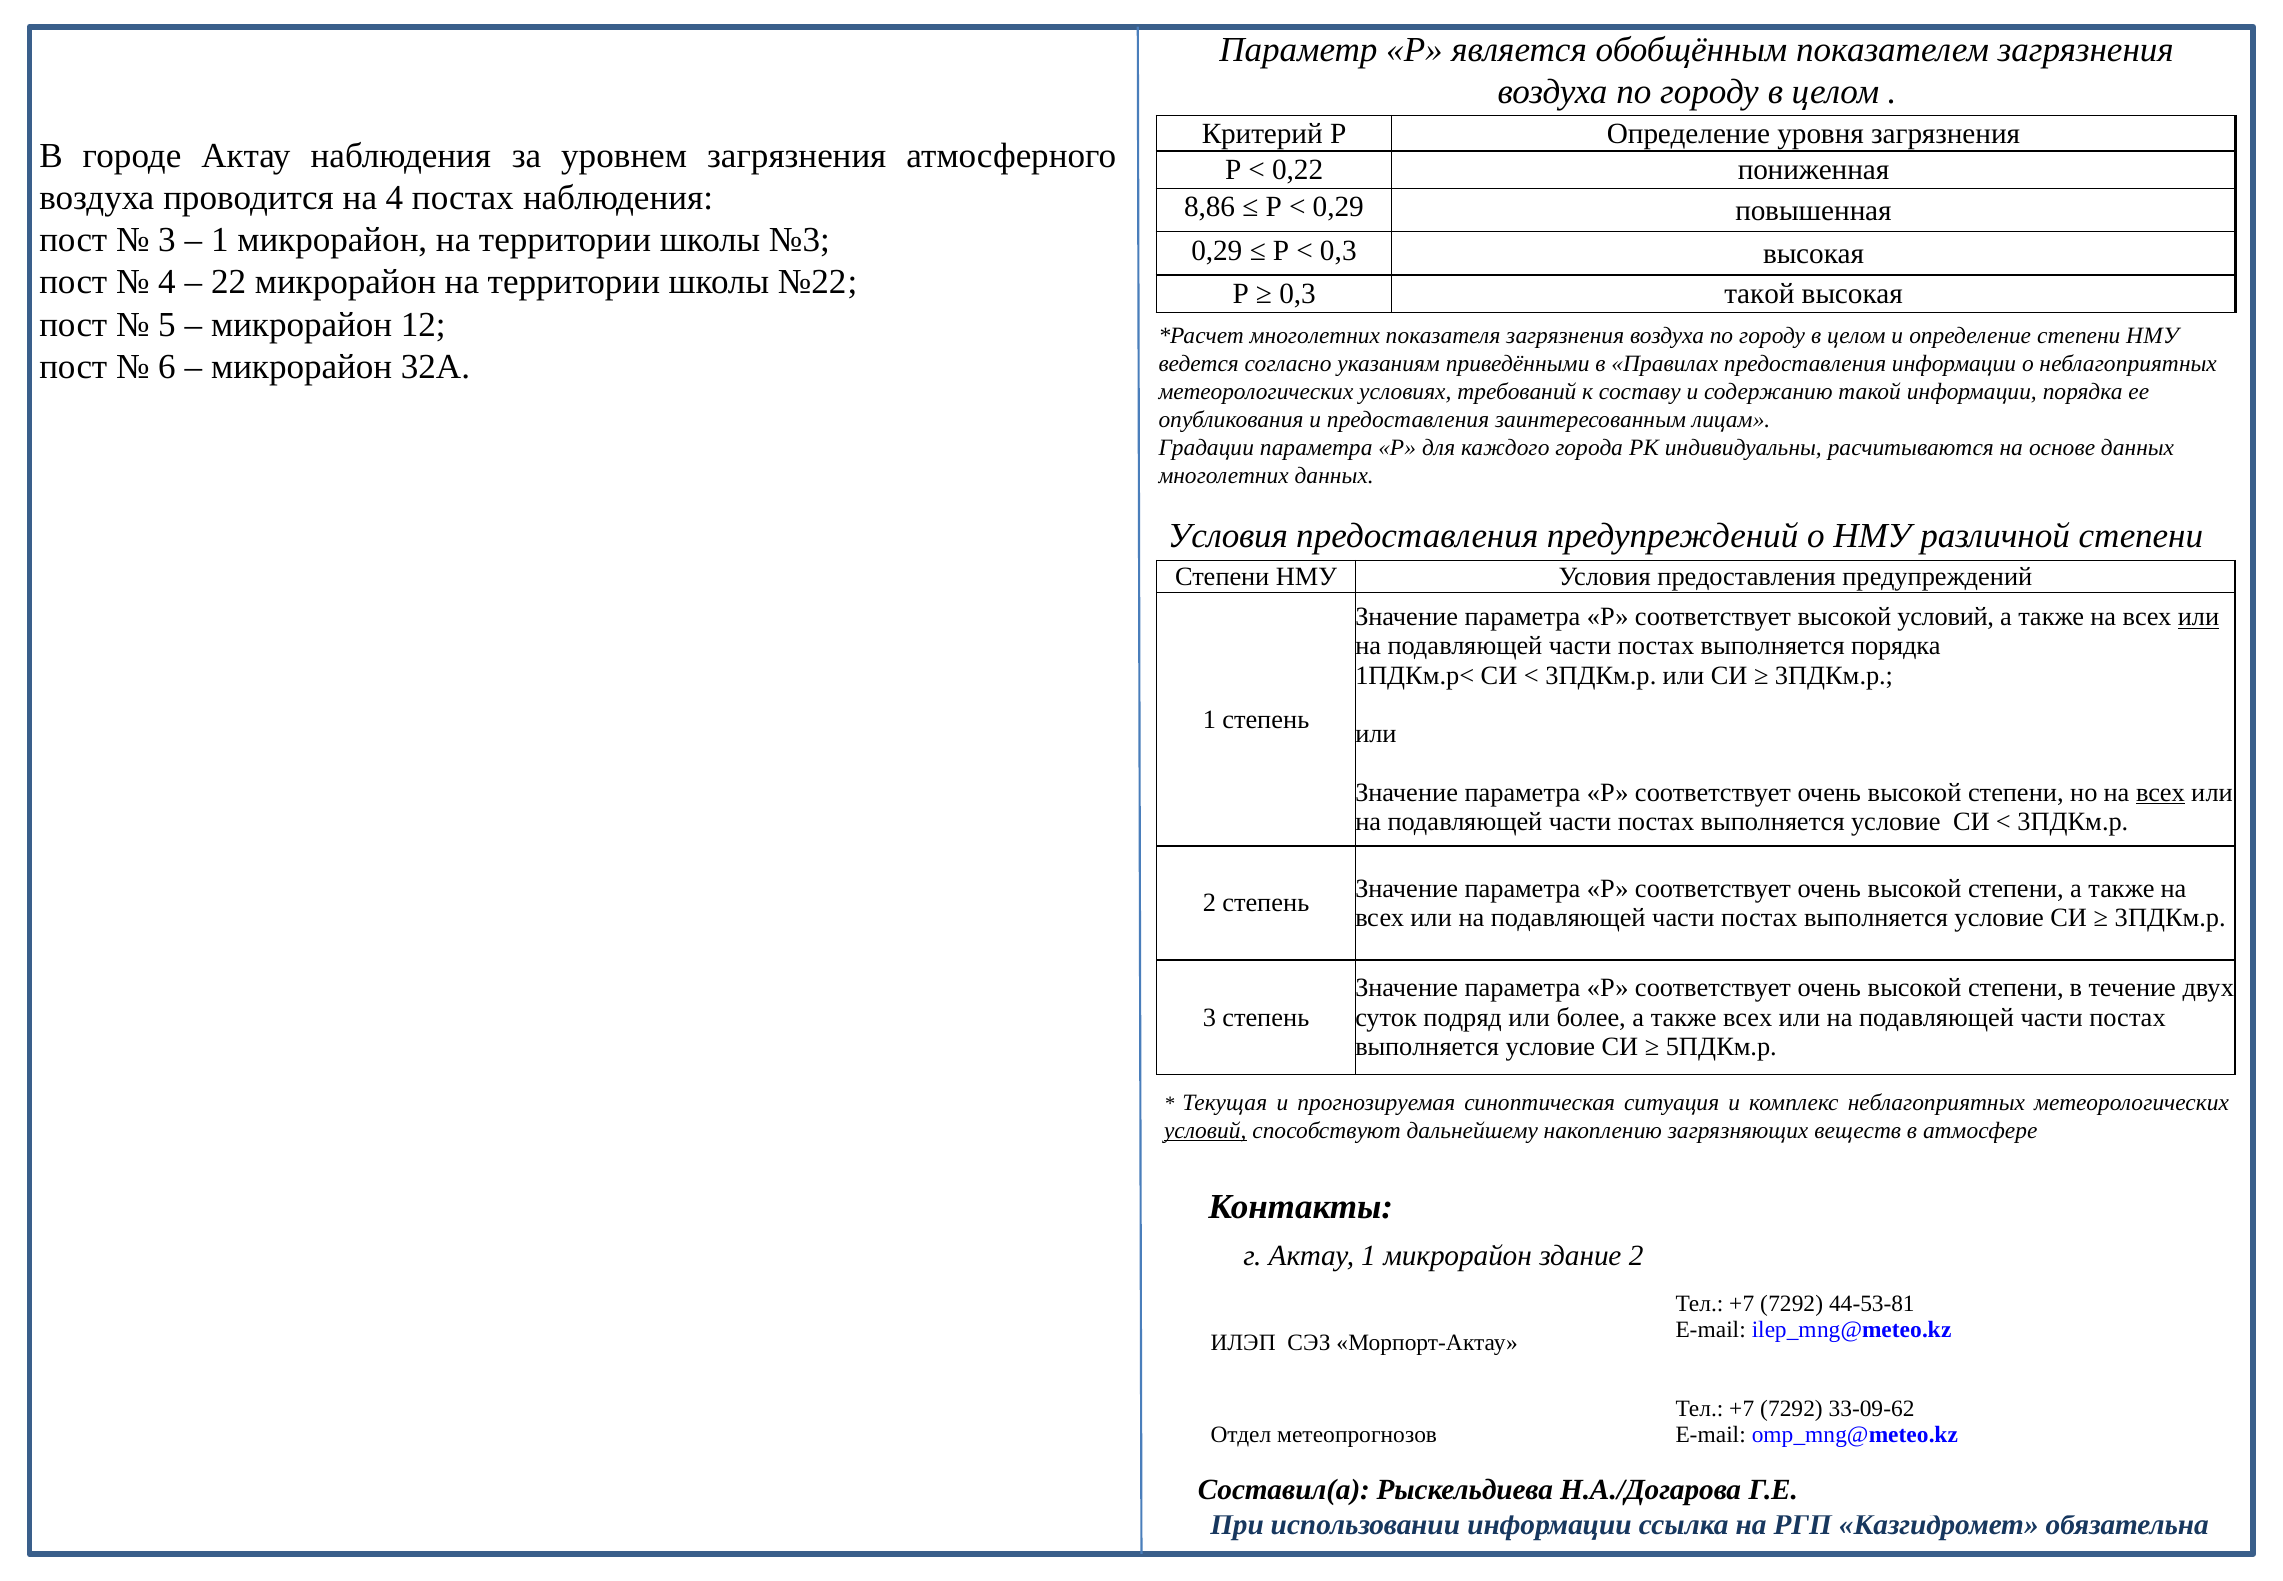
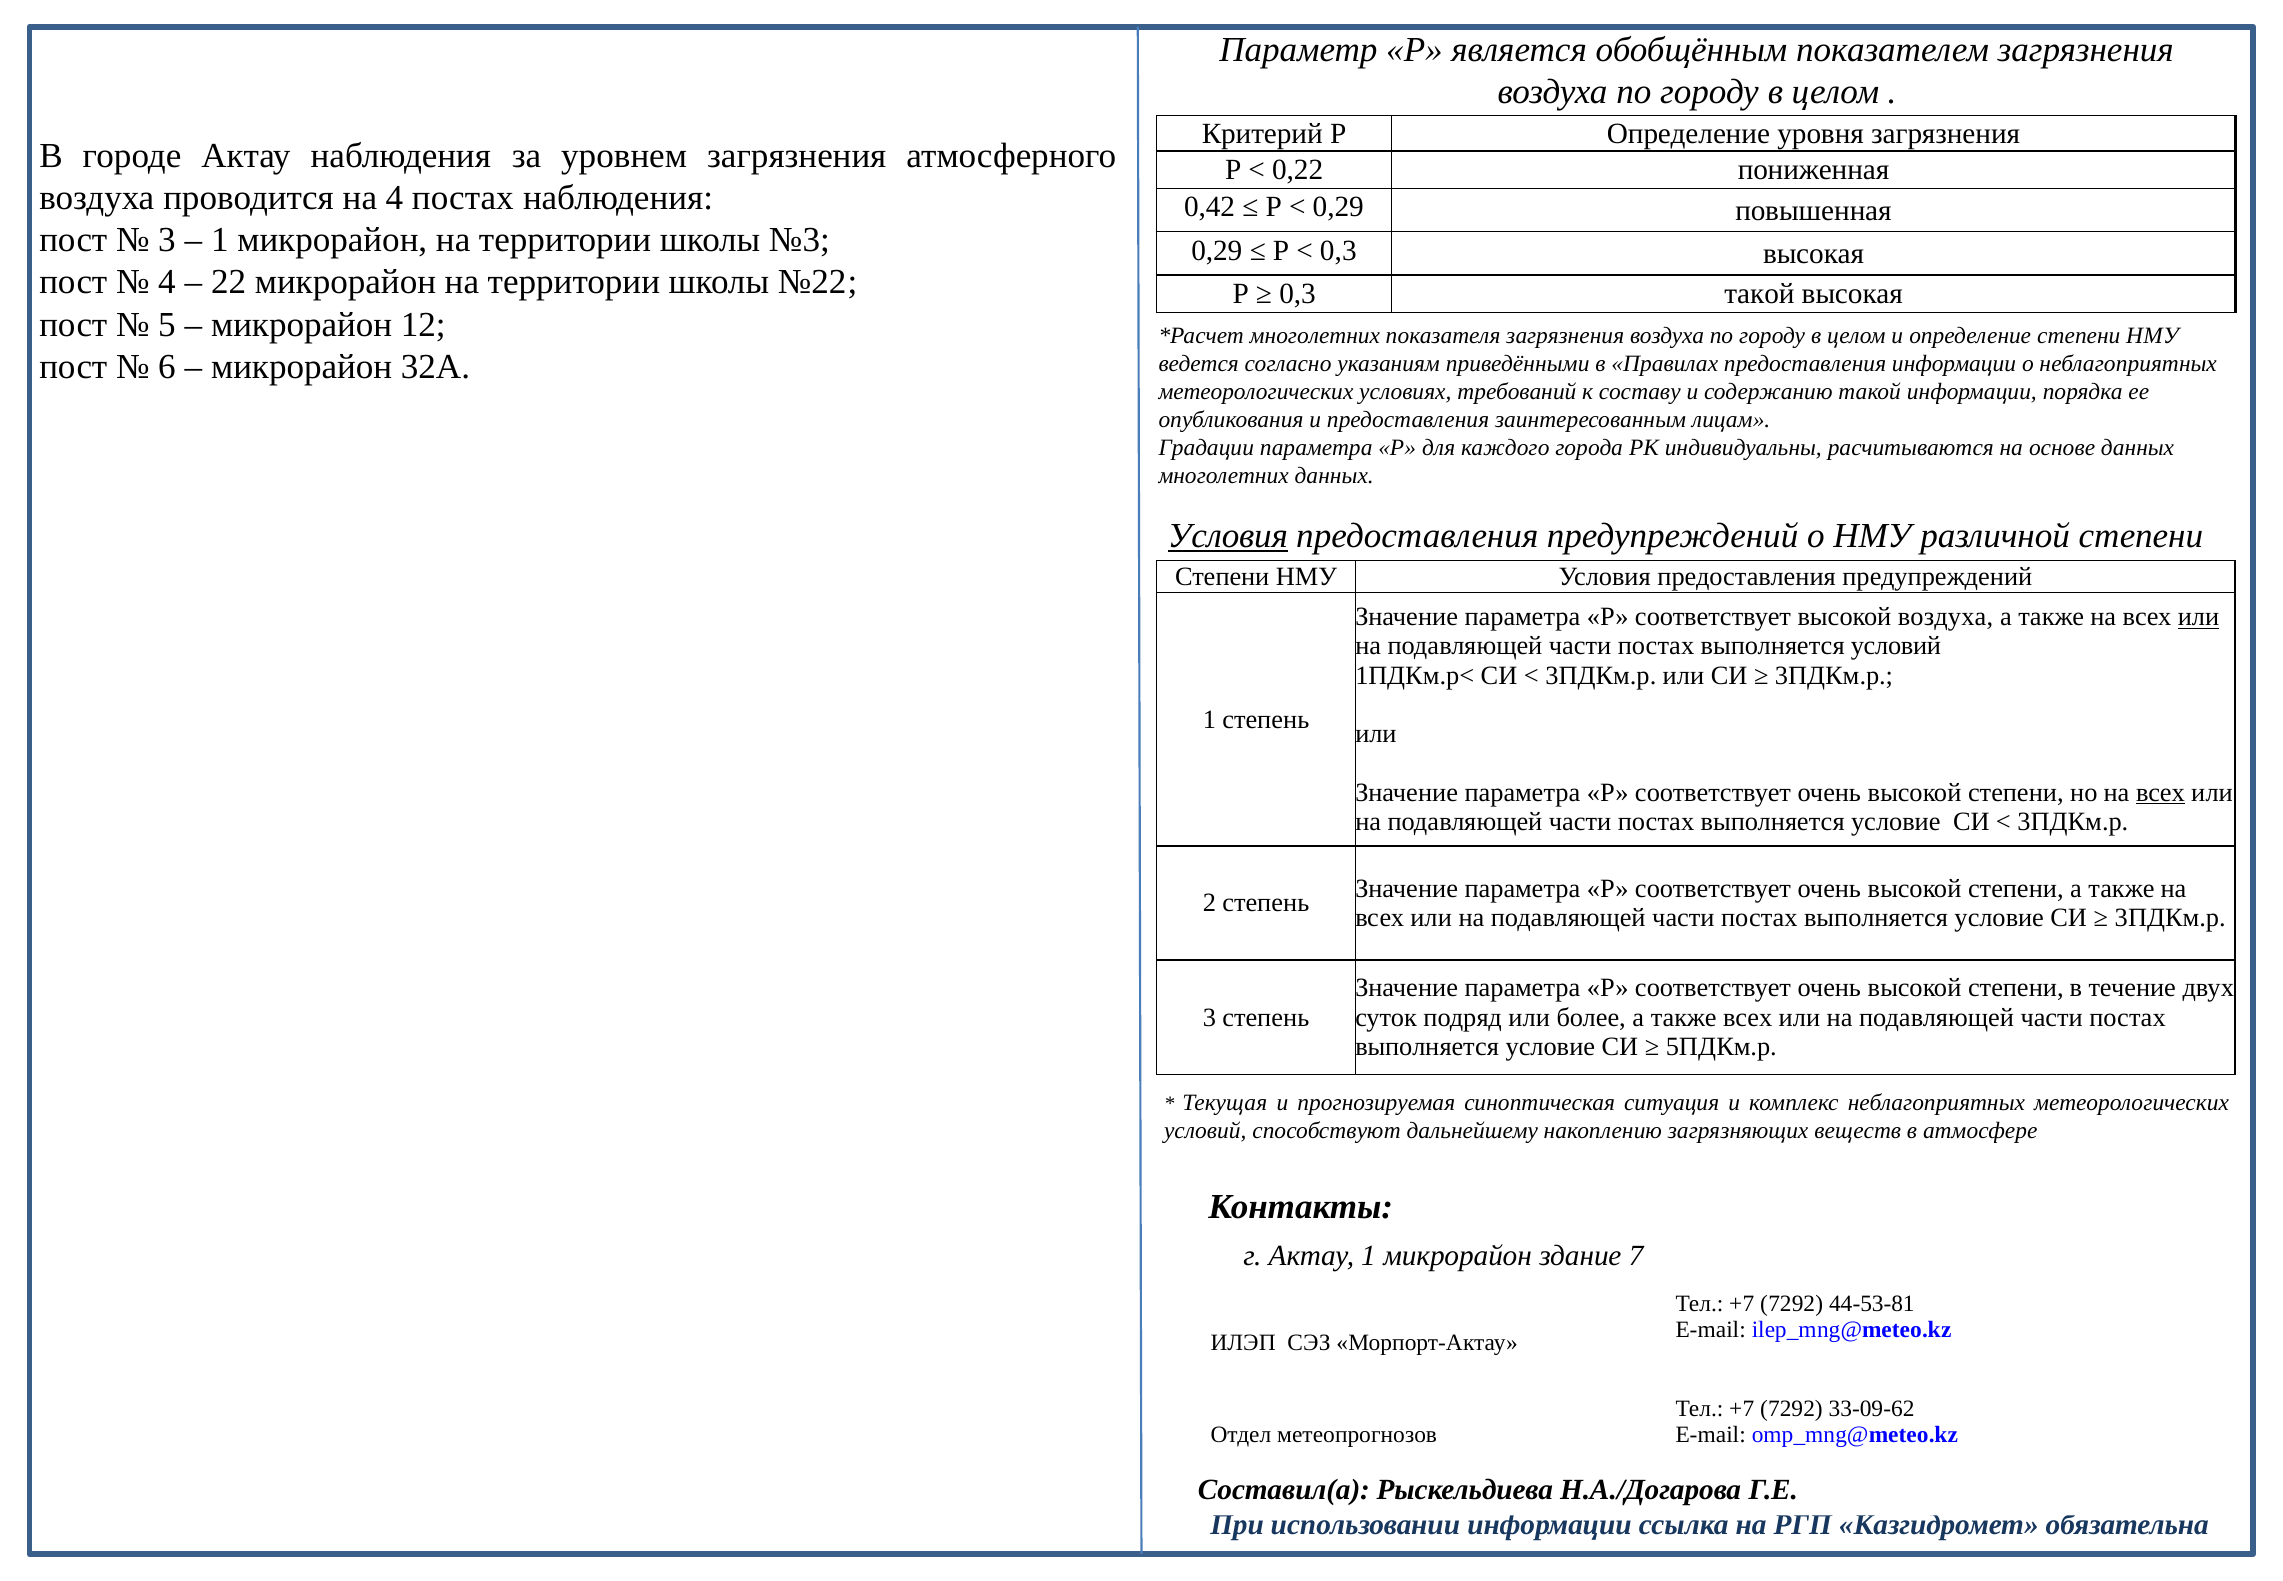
8,86: 8,86 -> 0,42 (1210, 207)
Условия underline: none -> present (1228, 536)
высокой условий: условий -> воздуха (1946, 617)
выполняется порядка: порядка -> условий (1896, 646)
условий underline: present -> none (1205, 1130)
здание 2: 2 -> 7 (1636, 1256)
